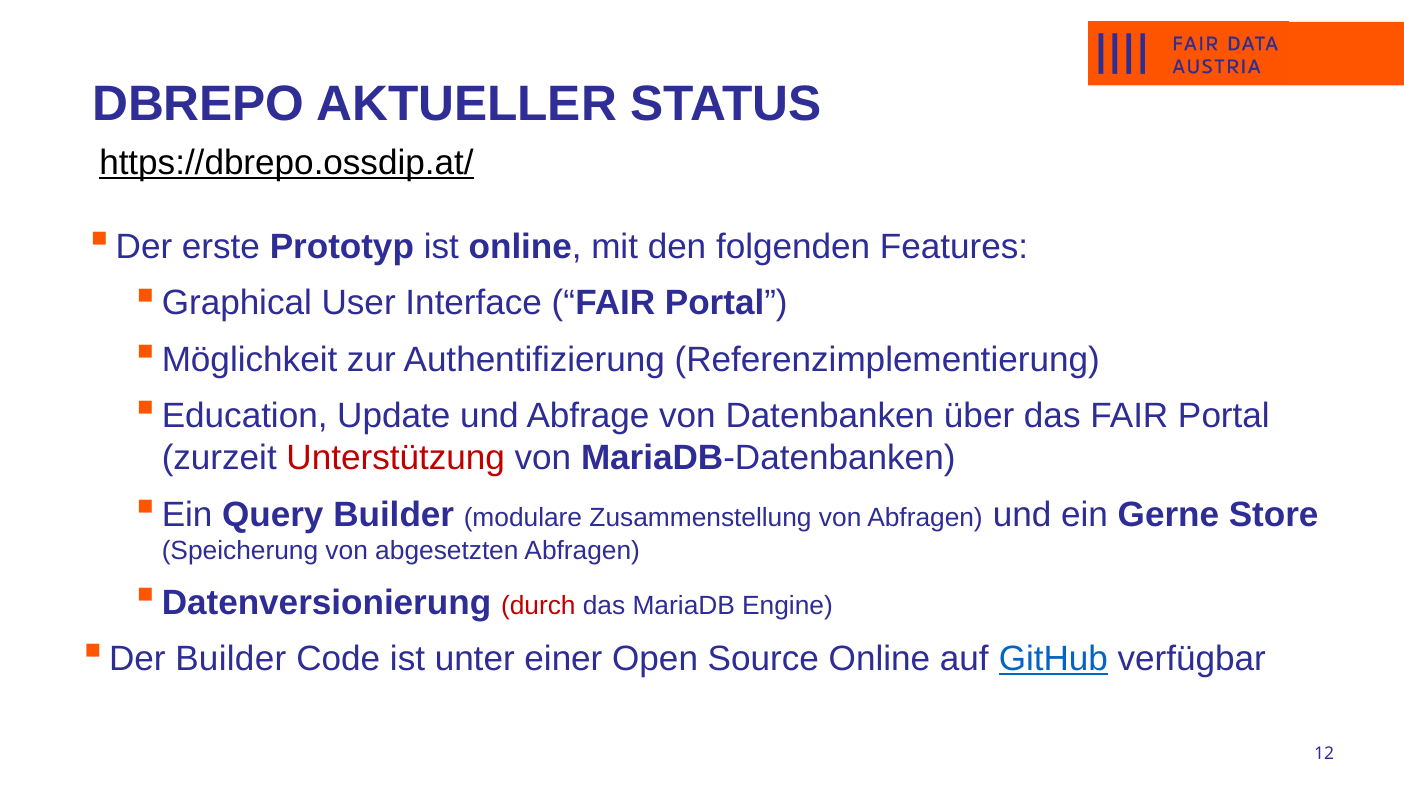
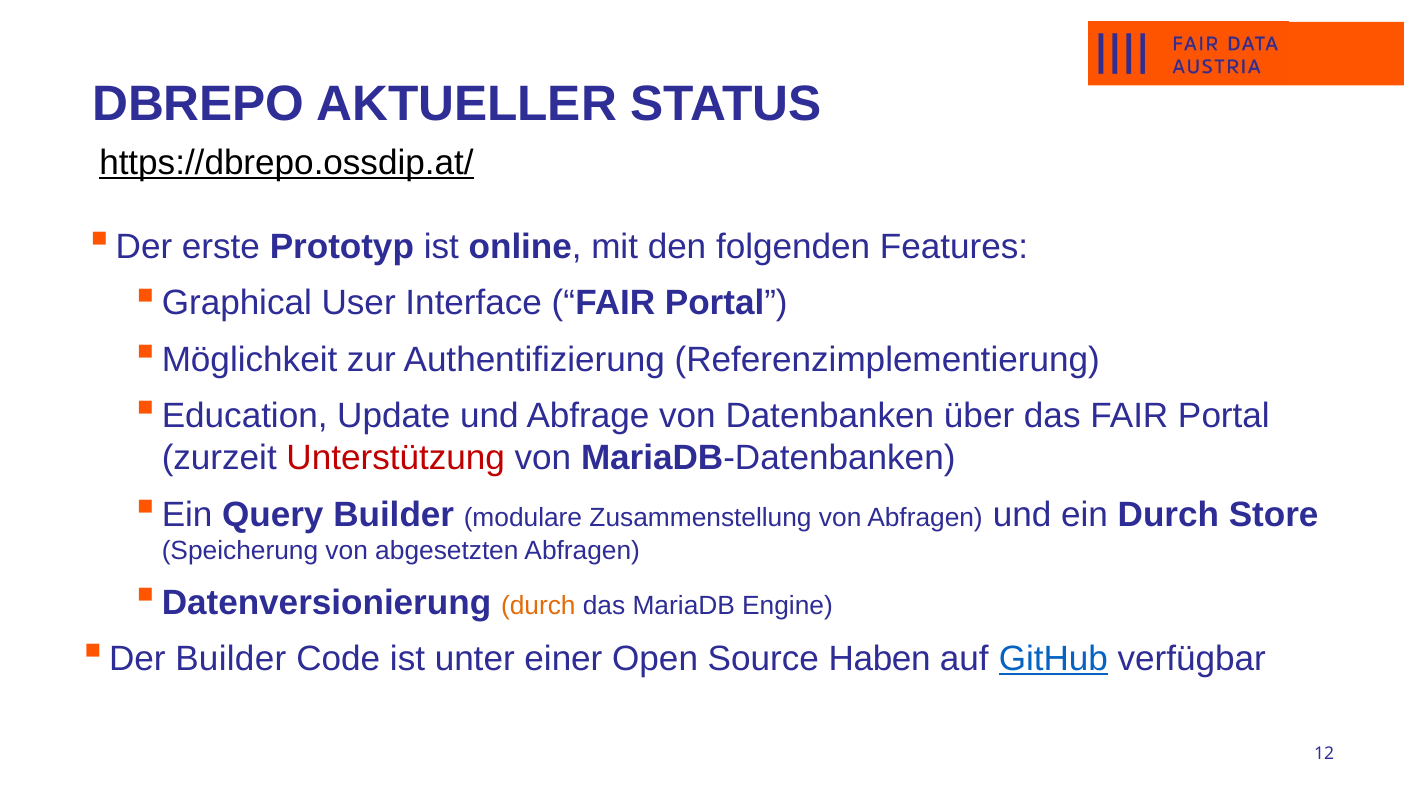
ein Gerne: Gerne -> Durch (1168, 514)
durch colour: red -> orange (538, 605)
Source Online: Online -> Haben (880, 659)
